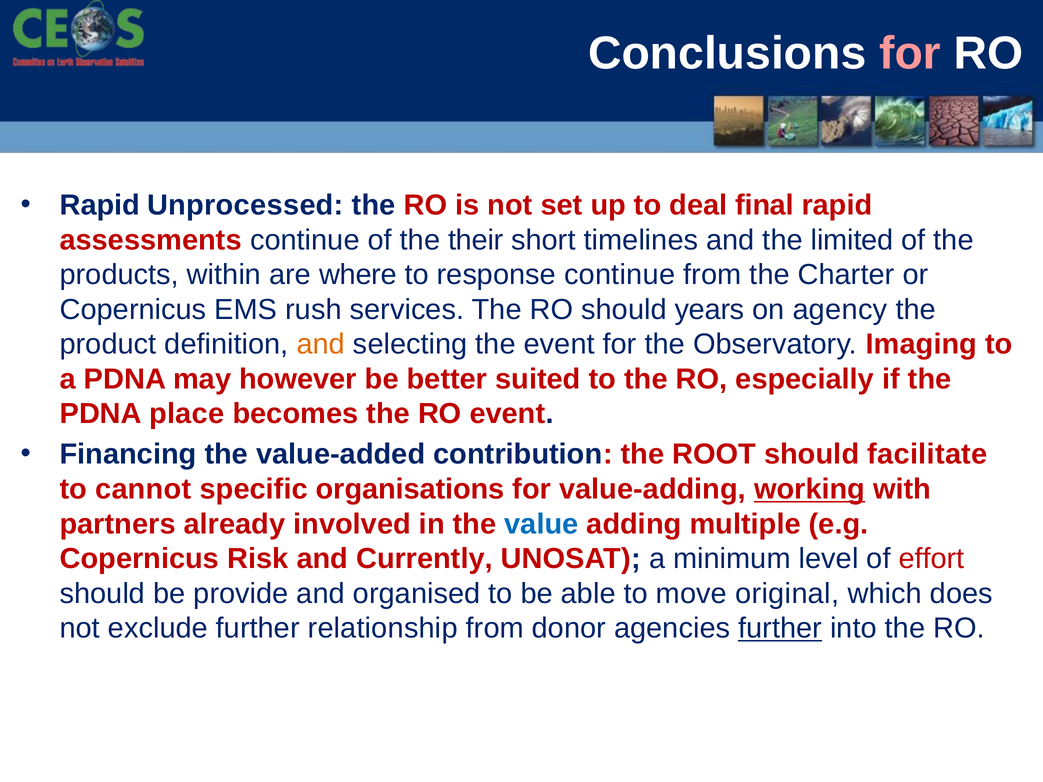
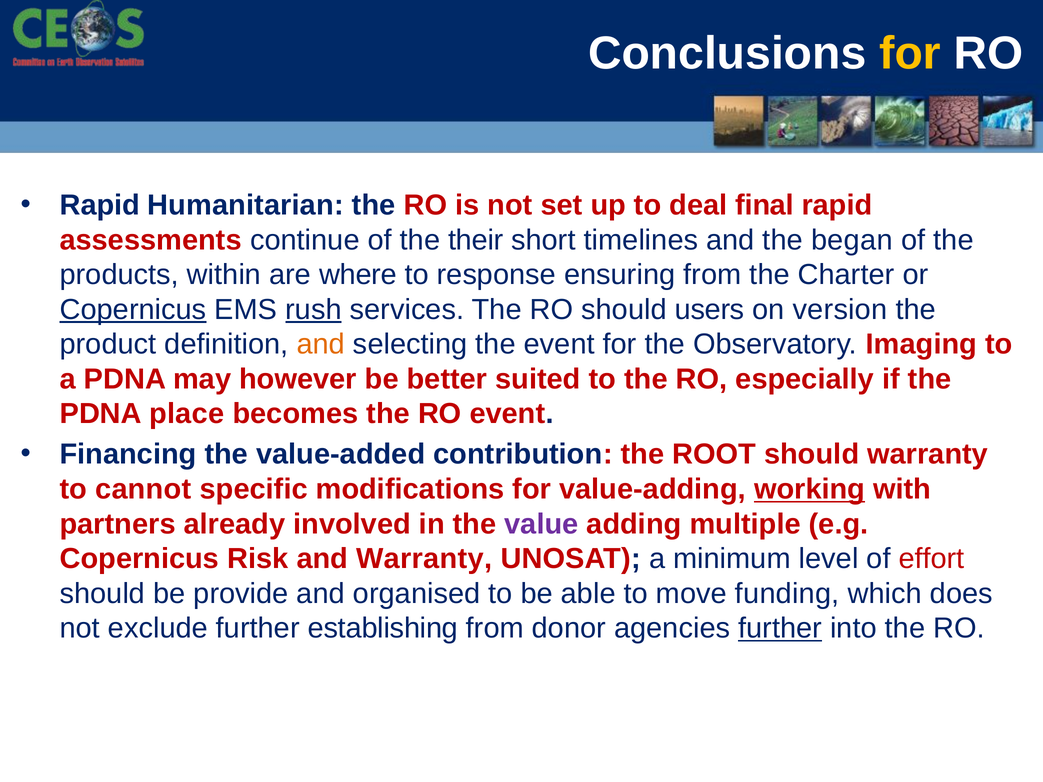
for colour: pink -> yellow (910, 53)
Unprocessed: Unprocessed -> Humanitarian (245, 205)
limited: limited -> began (852, 240)
response continue: continue -> ensuring (620, 275)
Copernicus underline: none -> present (133, 310)
rush underline: none -> present (314, 310)
years: years -> users (710, 310)
agency: agency -> version (840, 310)
should facilitate: facilitate -> warranty (928, 455)
organisations: organisations -> modifications (410, 489)
value colour: blue -> purple (541, 524)
and Currently: Currently -> Warranty (424, 559)
original: original -> funding (787, 594)
relationship: relationship -> establishing (383, 628)
